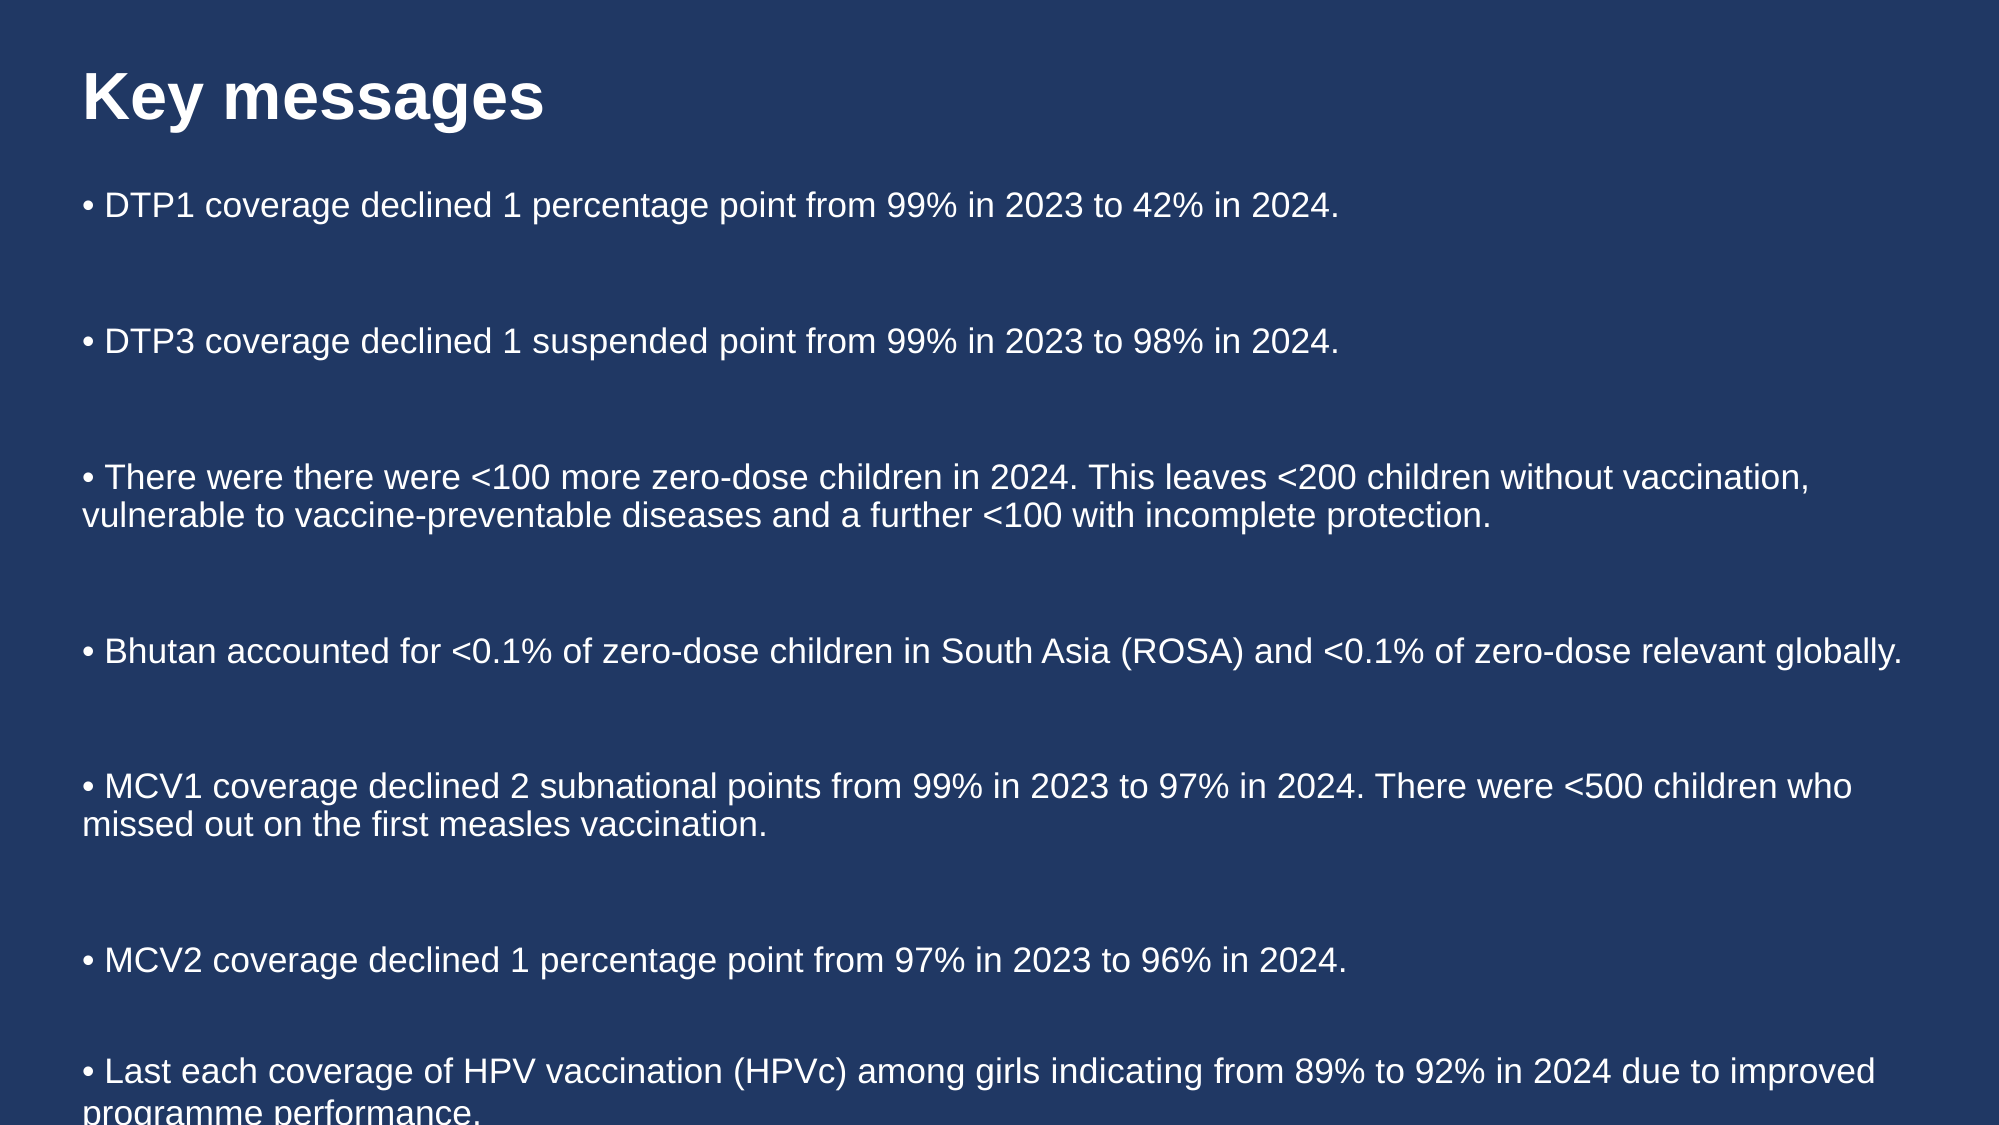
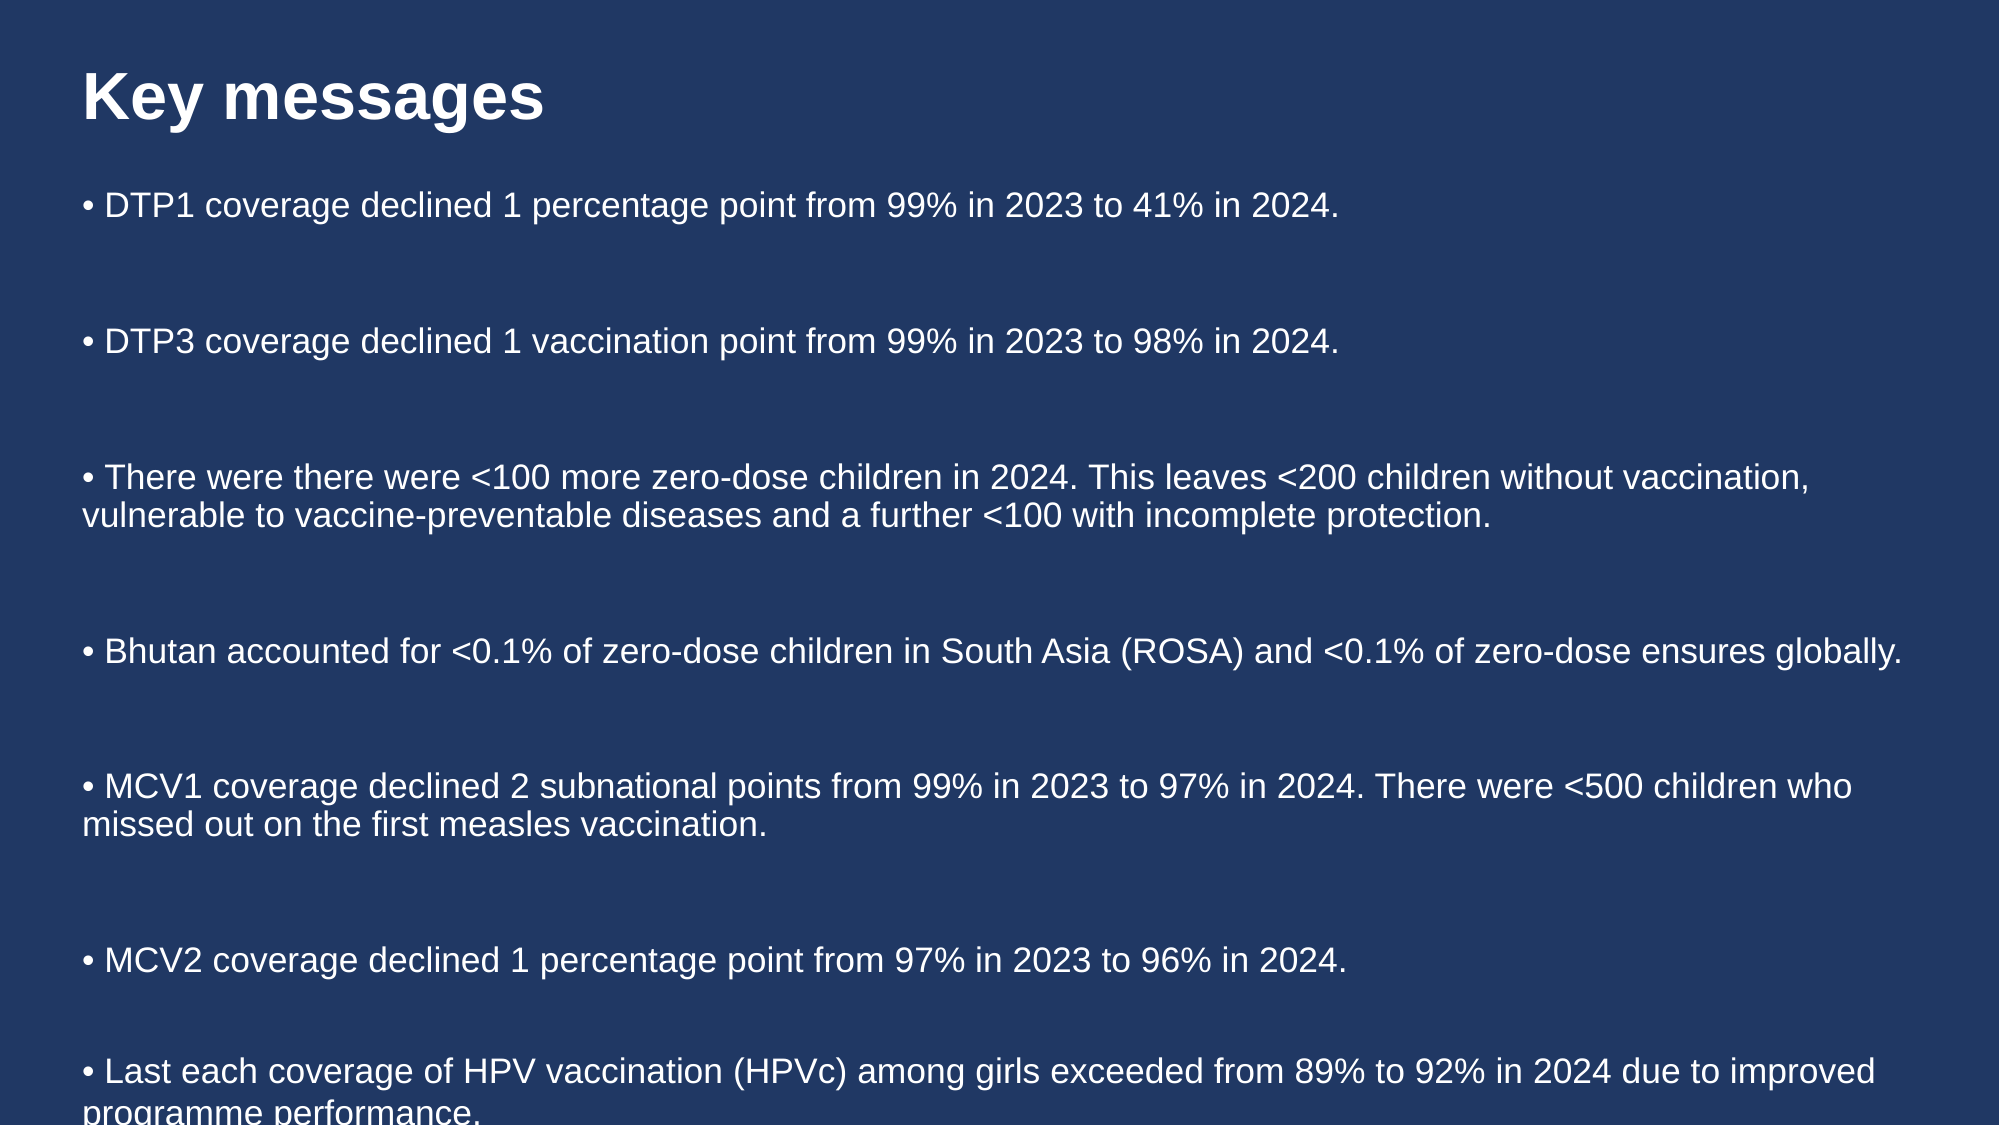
42%: 42% -> 41% (1168, 206)
1 suspended: suspended -> vaccination (621, 342)
relevant: relevant -> ensures (1704, 651)
indicating: indicating -> exceeded (1127, 1071)
